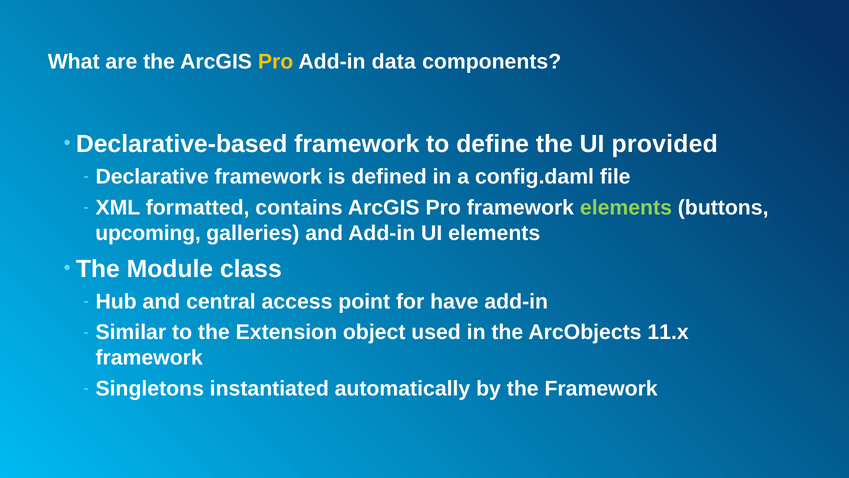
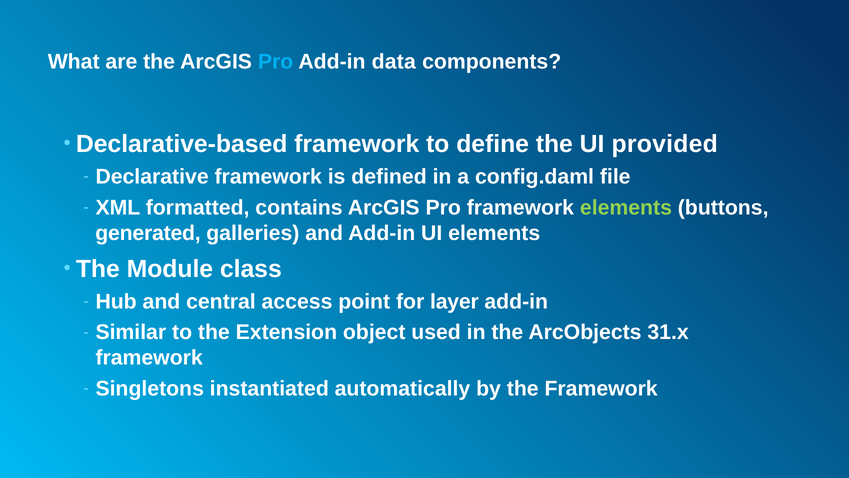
Pro colour: yellow -> light blue (276, 62)
upcoming: upcoming -> generated (148, 233)
have: have -> layer (454, 301)
11.x: 11.x -> 31.x (668, 332)
